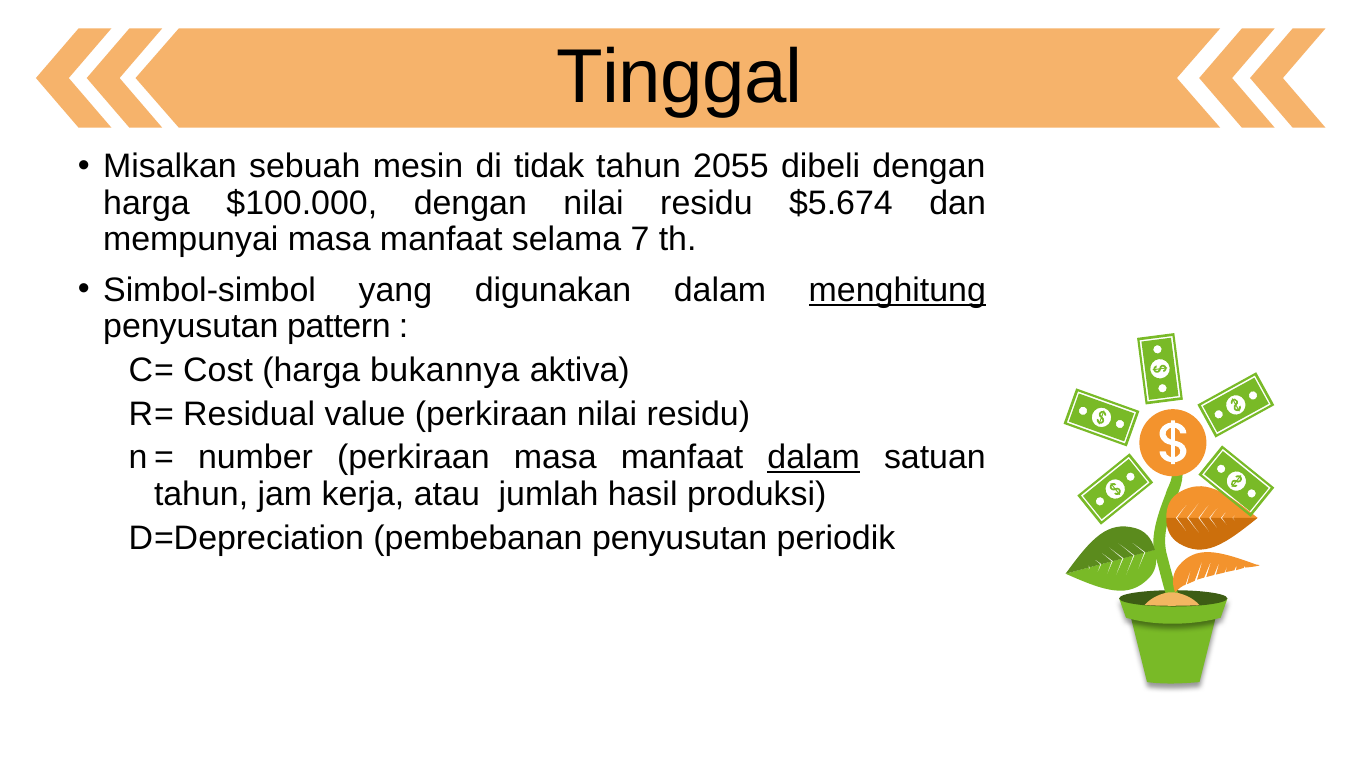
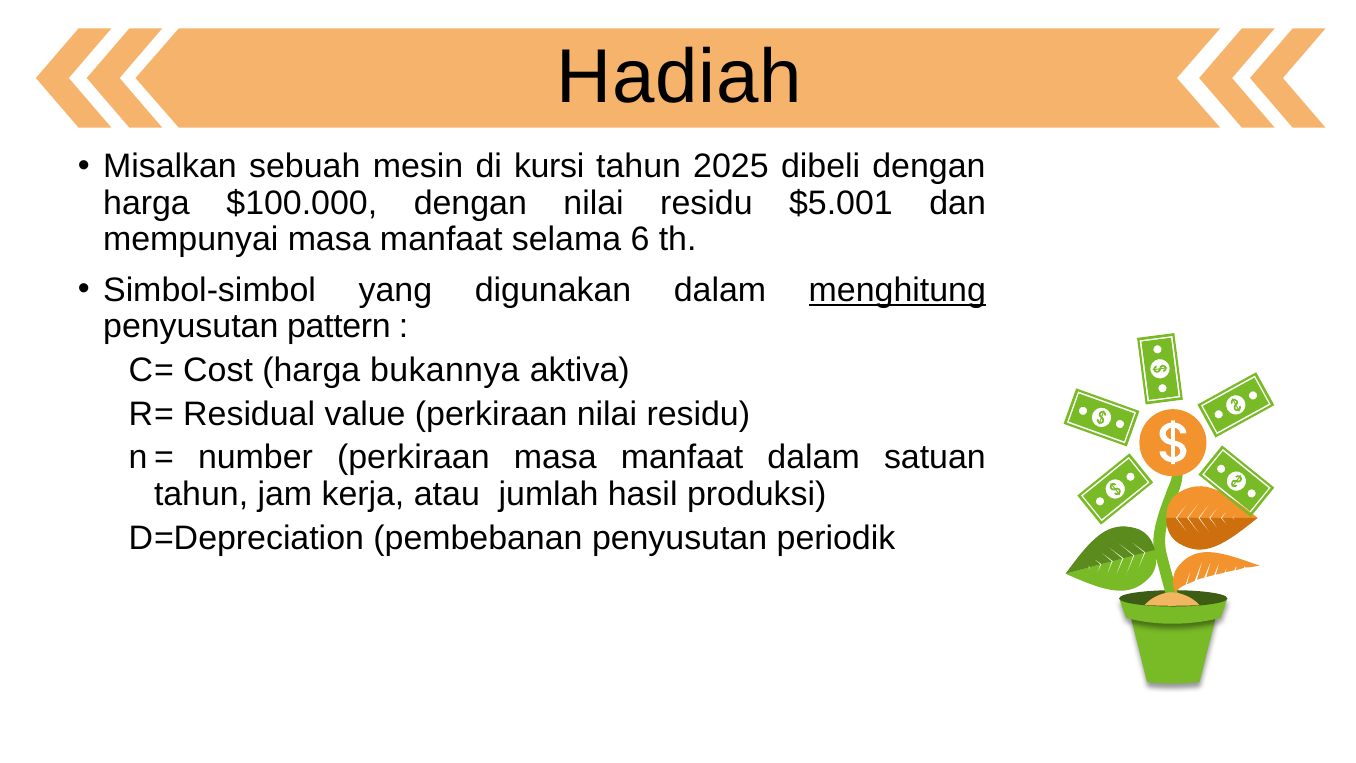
Tinggal: Tinggal -> Hadiah (679, 78)
tidak: tidak -> kursi (549, 166)
2055: 2055 -> 2025 (731, 166)
$5.674: $5.674 -> $5.001 (841, 203)
7: 7 -> 6 (640, 239)
dalam underline: present -> none (814, 458)
